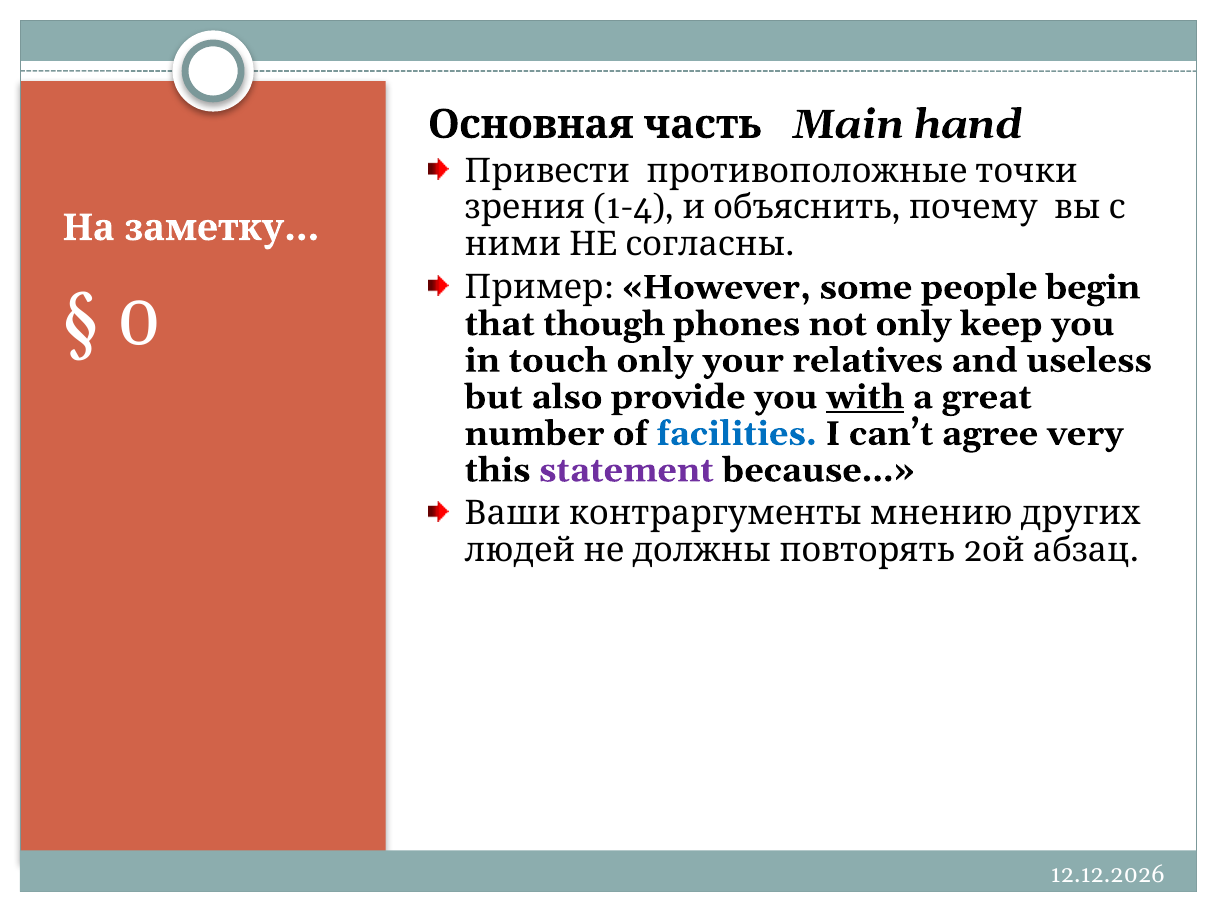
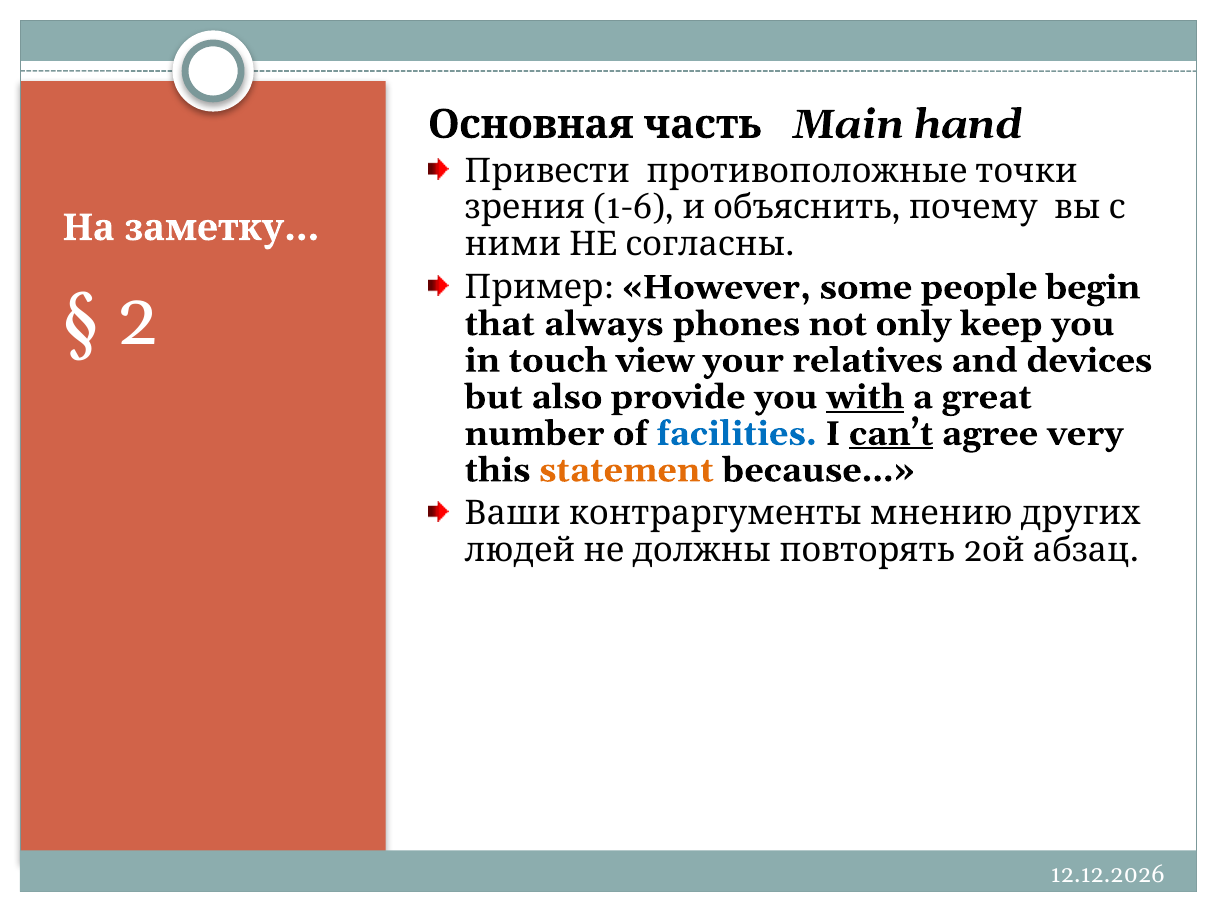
1-4: 1-4 -> 1-6 (634, 208)
0: 0 -> 2 (139, 320)
though: though -> always (604, 324)
touch only: only -> view (655, 361)
useless: useless -> devices (1089, 361)
can’t underline: none -> present (891, 434)
statement colour: purple -> orange (626, 470)
